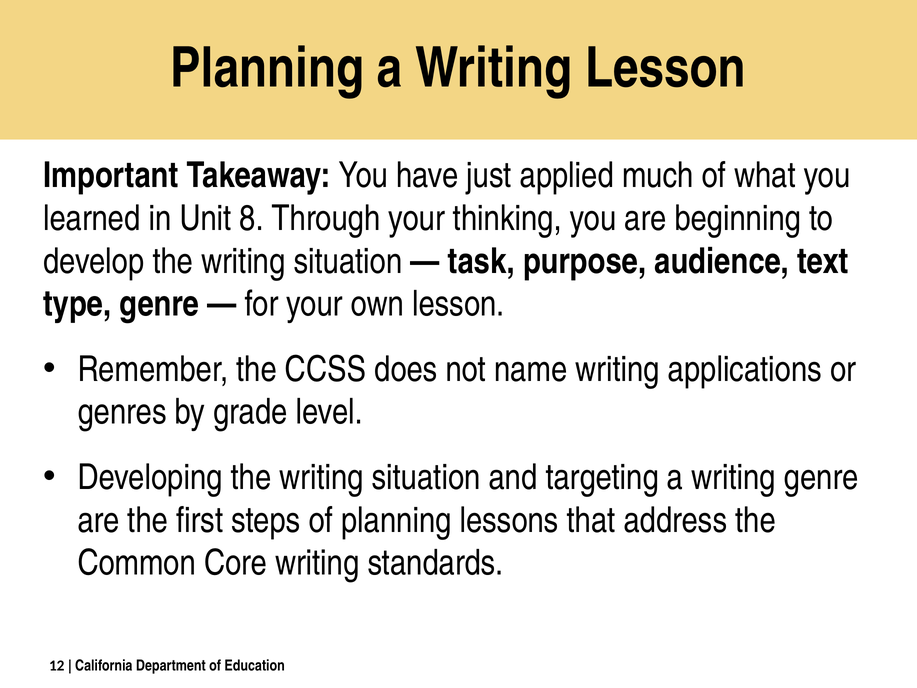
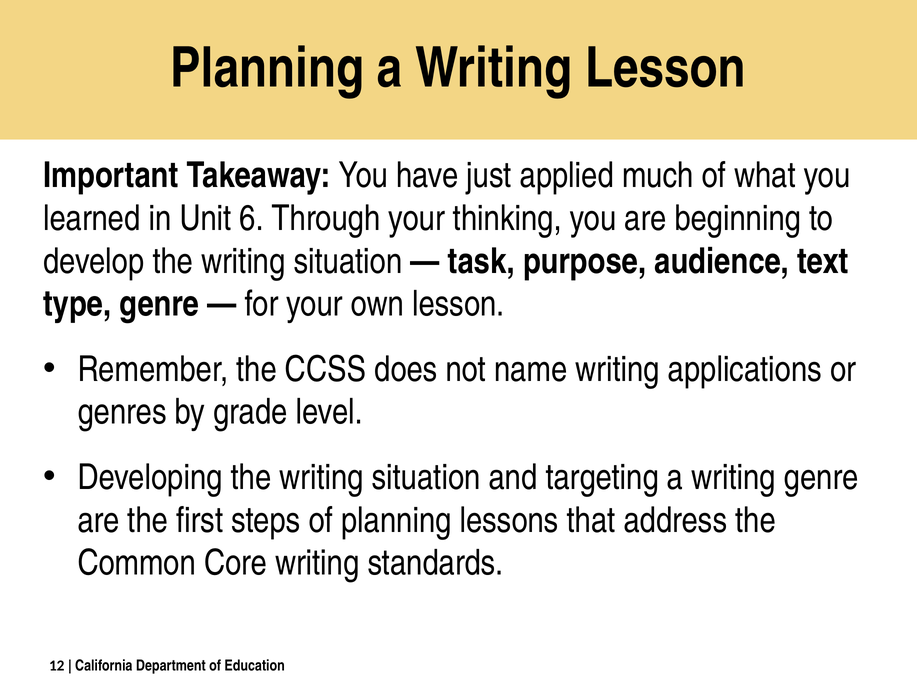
8: 8 -> 6 (252, 218)
